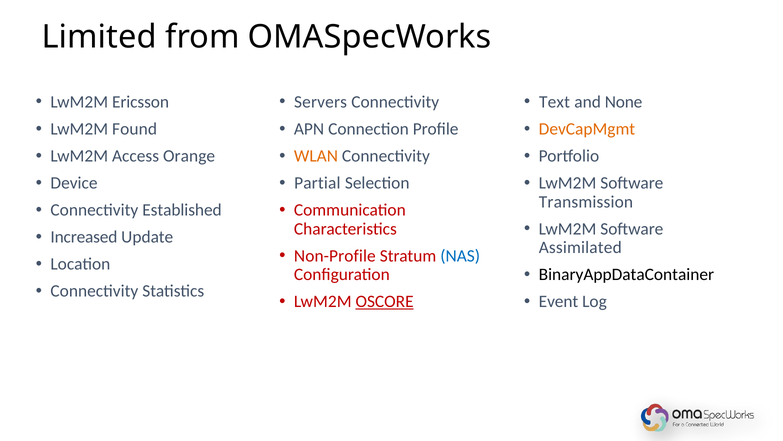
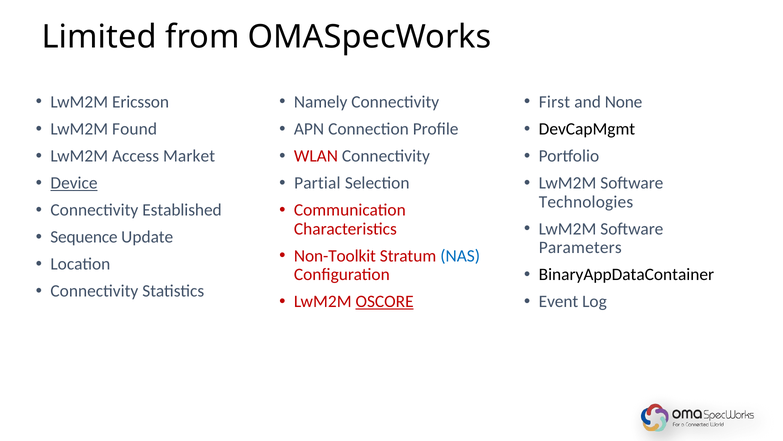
Servers: Servers -> Namely (321, 102)
Text: Text -> First (554, 102)
DevCapMgmt colour: orange -> black (587, 129)
Orange: Orange -> Market (189, 156)
WLAN colour: orange -> red (316, 156)
Device underline: none -> present (74, 183)
Transmission: Transmission -> Technologies (586, 202)
Increased: Increased -> Sequence (84, 237)
Assimilated: Assimilated -> Parameters (580, 247)
Non-Profile: Non-Profile -> Non-Toolkit (335, 256)
